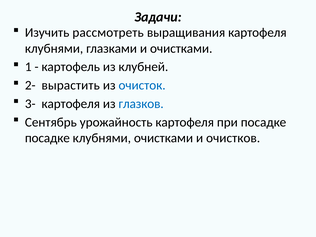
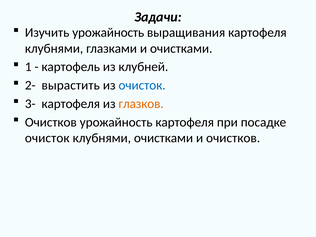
Изучить рассмотреть: рассмотреть -> урожайность (108, 33)
глазков colour: blue -> orange (141, 104)
Сентябрь: Сентябрь -> Очистков (51, 122)
посадке: посадке -> очисток (47, 138)
